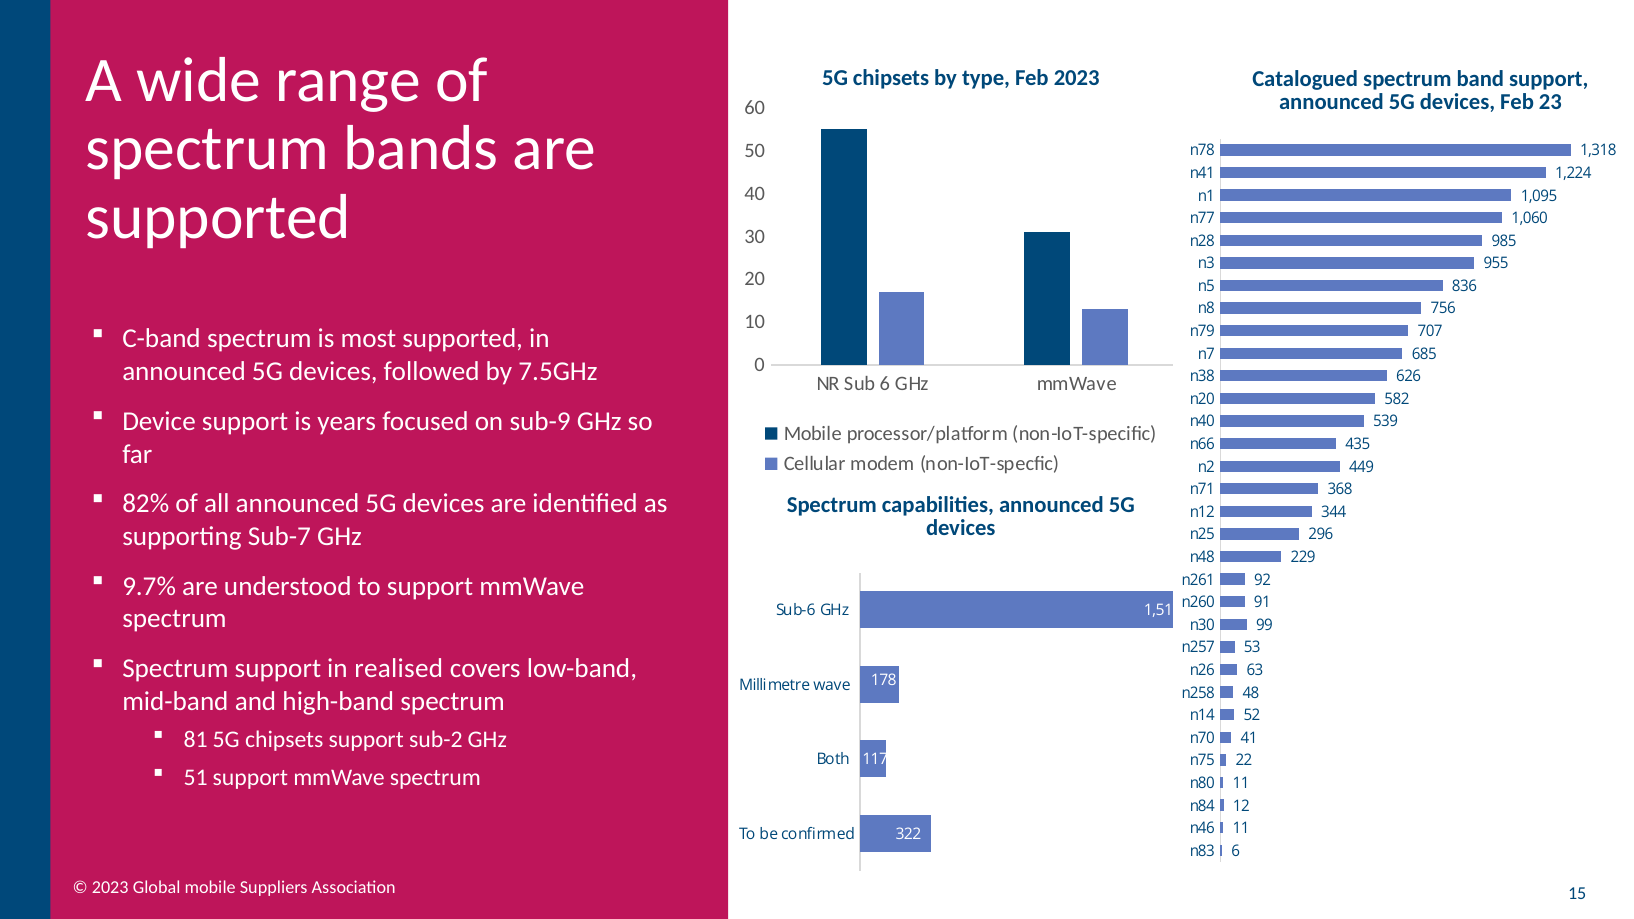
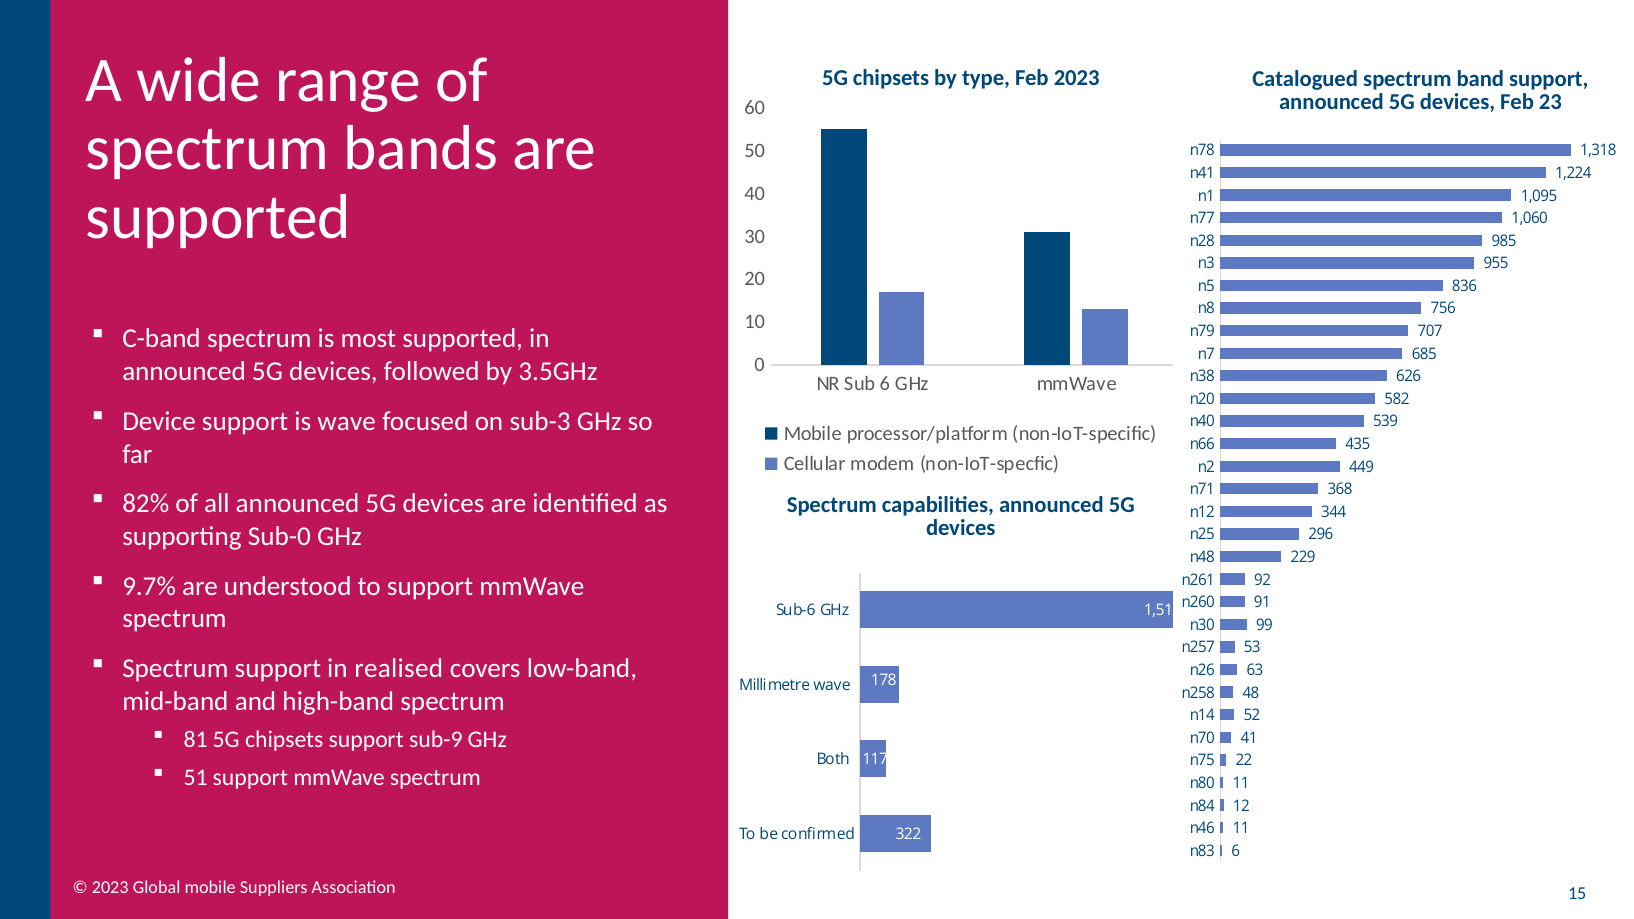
7.5GHz: 7.5GHz -> 3.5GHz (558, 372)
is years: years -> wave (347, 421)
sub-9: sub-9 -> sub-3 (540, 421)
Sub-7: Sub-7 -> Sub-0 (279, 537)
sub-2: sub-2 -> sub-9 (436, 740)
